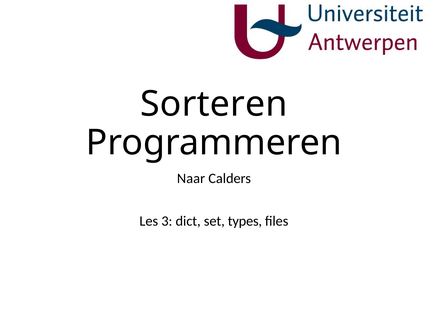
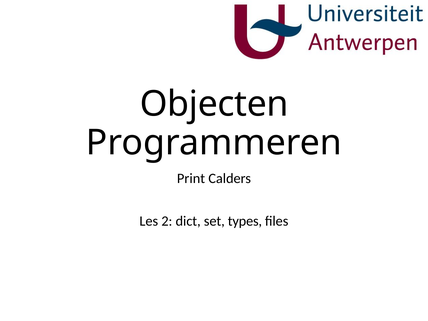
Sorteren: Sorteren -> Objecten (214, 104)
Naar: Naar -> Print (191, 178)
3: 3 -> 2 (167, 221)
